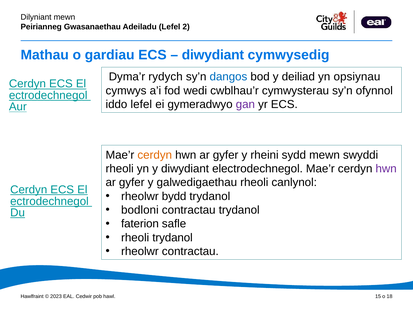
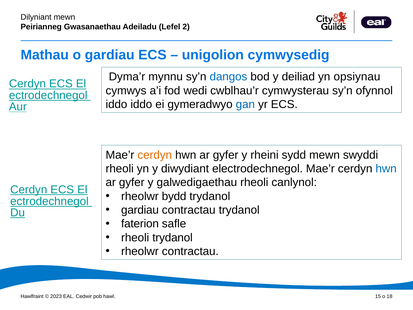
diwydiant: diwydiant -> unigolion (213, 55)
rydych: rydych -> mynnu (166, 77)
iddo lefel: lefel -> iddo (141, 104)
gan colour: purple -> blue (245, 104)
hwn colour: purple -> blue (386, 169)
bodloni: bodloni -> gardiau (140, 210)
